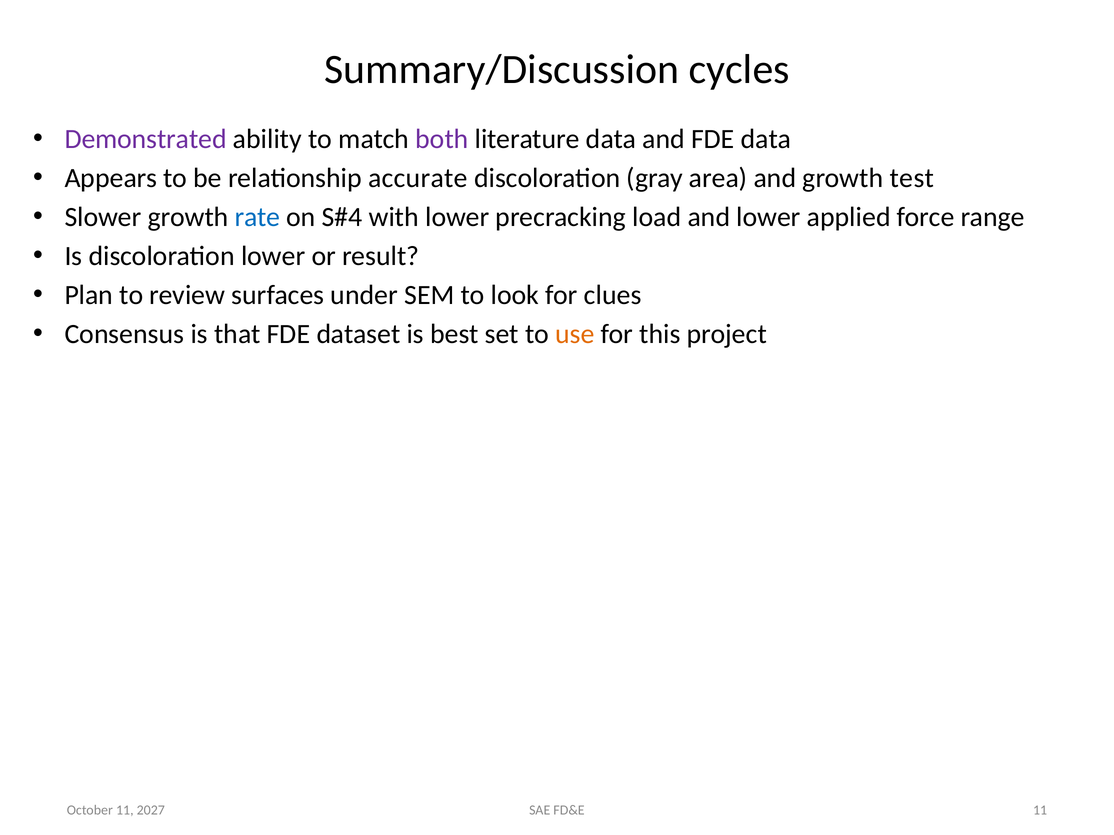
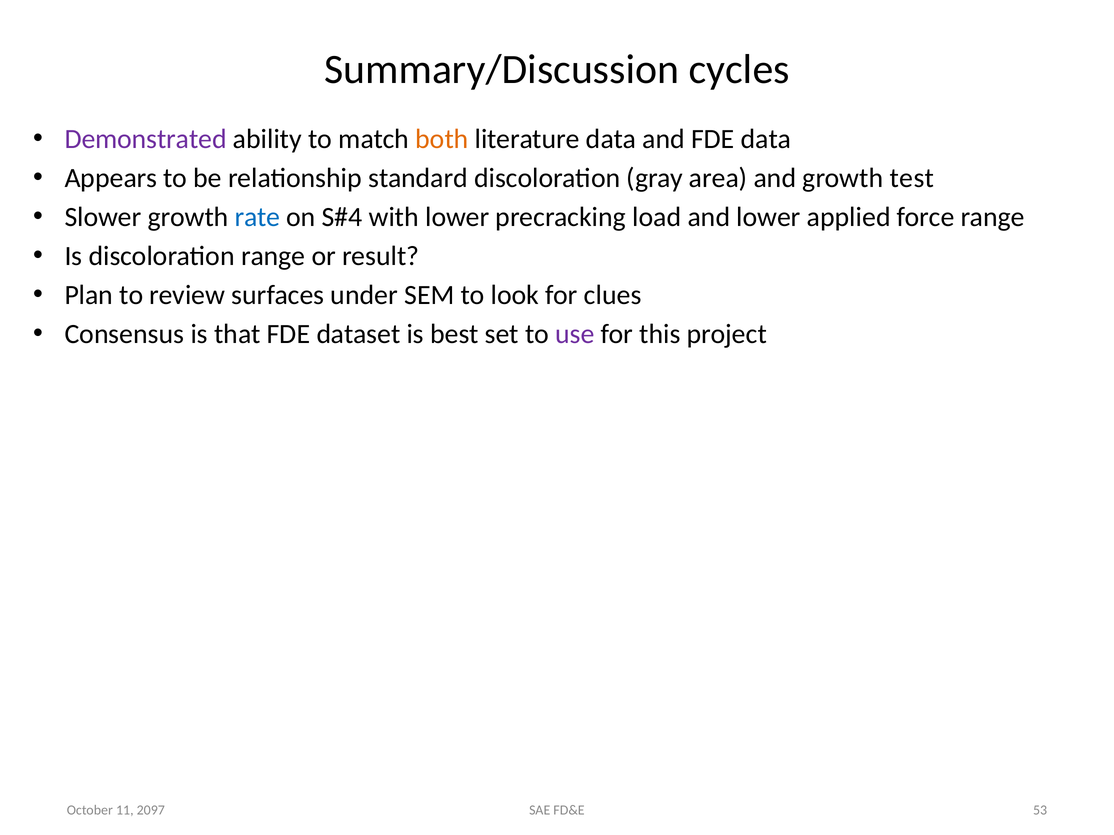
both colour: purple -> orange (442, 139)
accurate: accurate -> standard (418, 178)
discoloration lower: lower -> range (273, 256)
use colour: orange -> purple (575, 334)
2027: 2027 -> 2097 (151, 811)
FD&E 11: 11 -> 53 (1040, 810)
